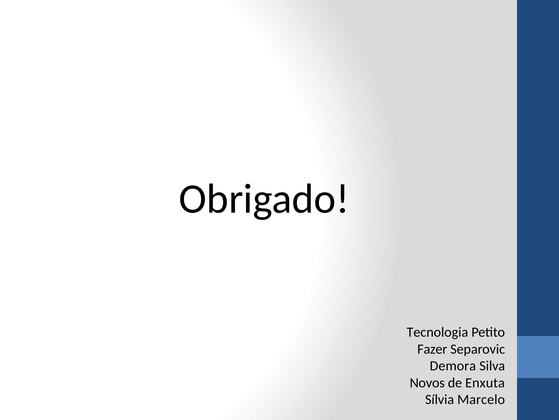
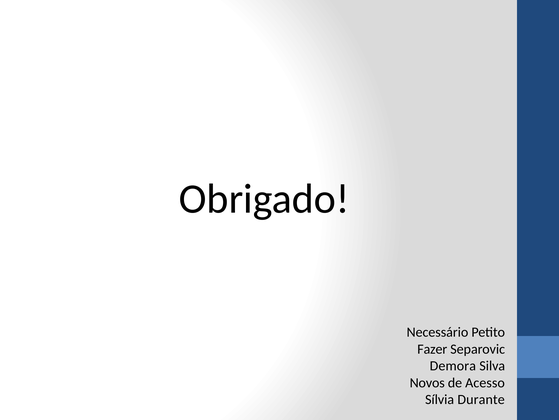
Tecnologia: Tecnologia -> Necessário (437, 332)
Enxuta: Enxuta -> Acesso (485, 382)
Marcelo: Marcelo -> Durante (481, 399)
